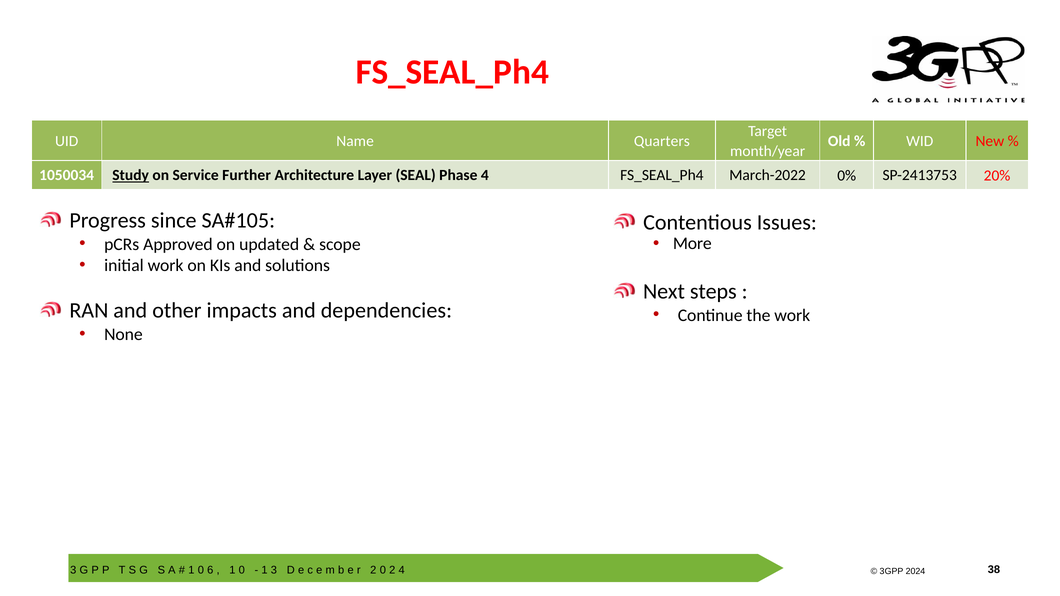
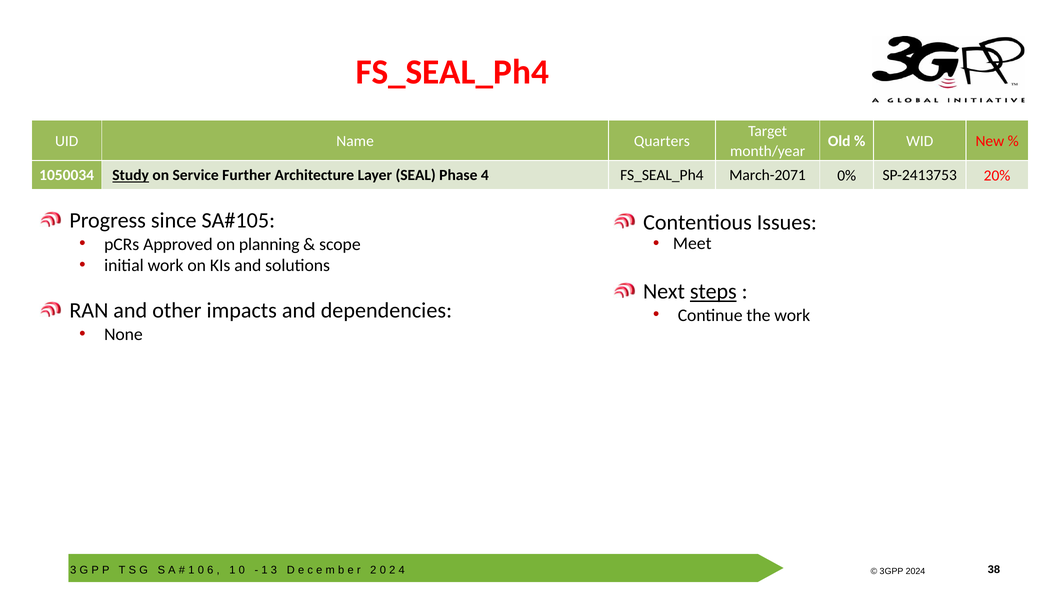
March-2022: March-2022 -> March-2071 (768, 175)
More: More -> Meet (692, 244)
updated: updated -> planning (269, 244)
steps underline: none -> present (713, 292)
